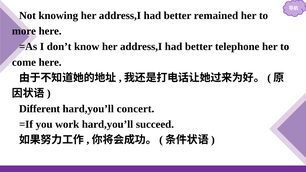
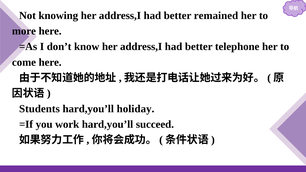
Different: Different -> Students (39, 109)
concert: concert -> holiday (136, 109)
